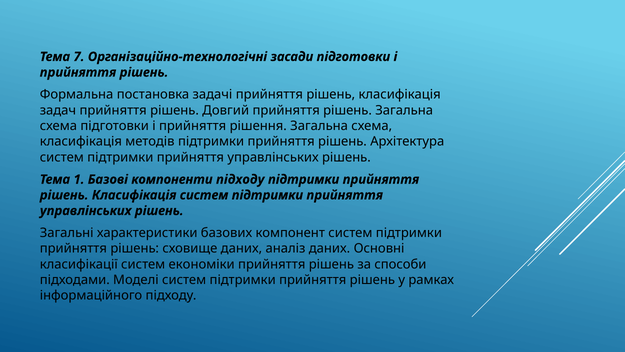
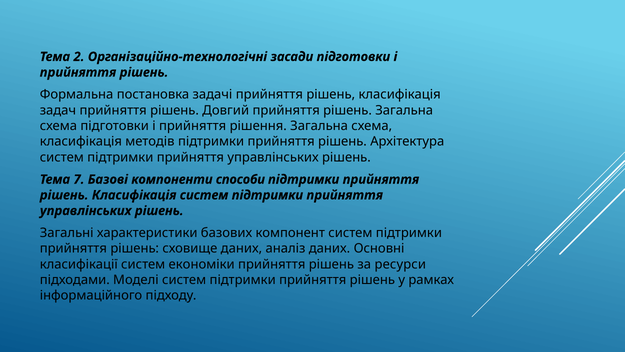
7: 7 -> 2 (79, 57)
1: 1 -> 7 (79, 179)
компоненти підходу: підходу -> способи (240, 179)
способи: способи -> ресурси (400, 264)
